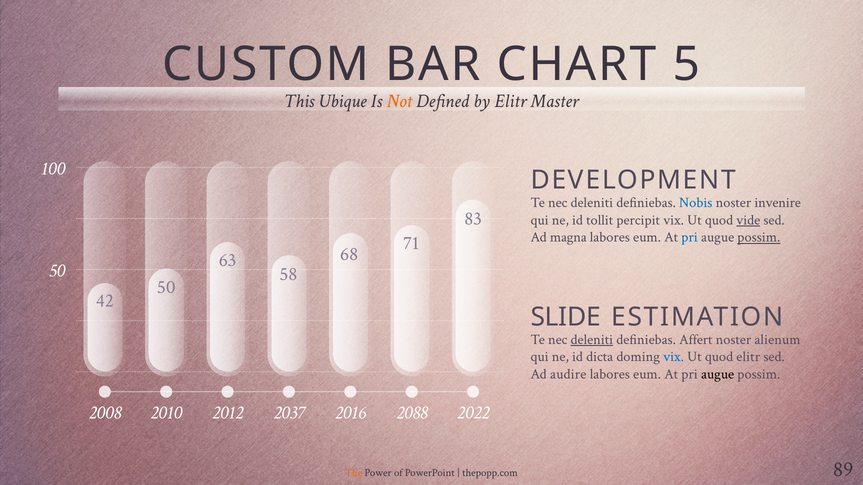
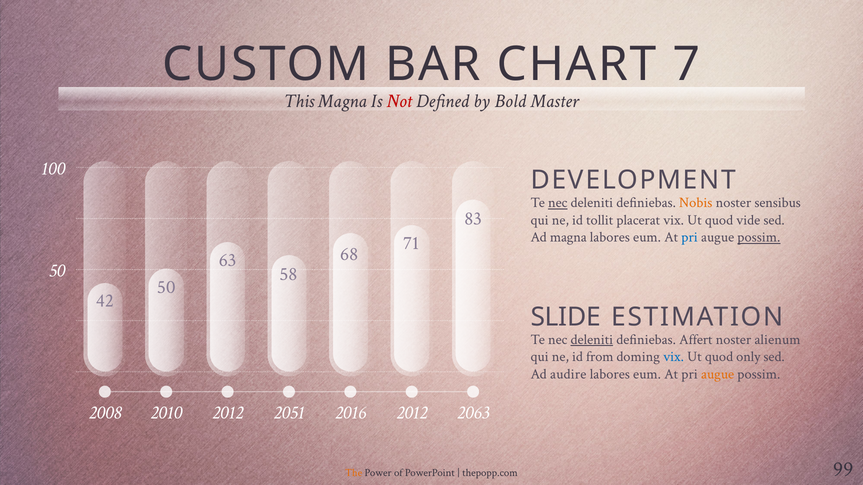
5: 5 -> 7 (686, 64)
This Ubique: Ubique -> Magna (342, 101)
Not colour: orange -> red (399, 101)
by Elitr: Elitr -> Bold (510, 101)
nec underline: none -> present (558, 203)
Nobis colour: blue -> orange (696, 203)
invenire: invenire -> sensibus (778, 203)
percipit: percipit -> placerat (638, 220)
vide underline: present -> none (748, 220)
dicta: dicta -> from (600, 357)
quod elitr: elitr -> only (748, 357)
augue colour: black -> orange (718, 374)
2037: 2037 -> 2051 (289, 413)
2016 2088: 2088 -> 2012 (412, 413)
2022: 2022 -> 2063 (473, 413)
89: 89 -> 99 (843, 470)
